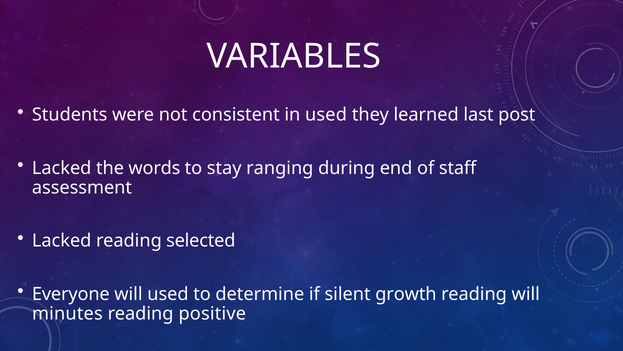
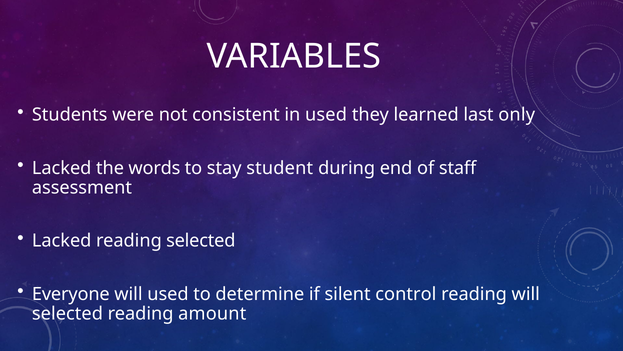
post: post -> only (517, 115)
ranging: ranging -> student (280, 168)
growth: growth -> control (406, 294)
minutes: minutes -> selected (67, 313)
positive: positive -> amount (212, 313)
